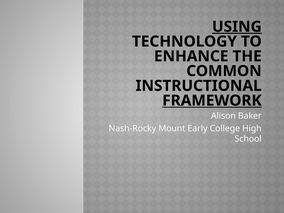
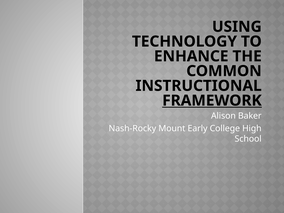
USING underline: present -> none (237, 27)
